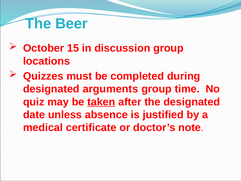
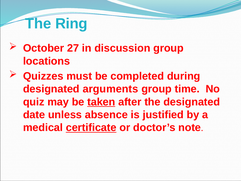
Beer: Beer -> Ring (71, 24)
15: 15 -> 27 (73, 48)
certificate underline: none -> present (91, 127)
